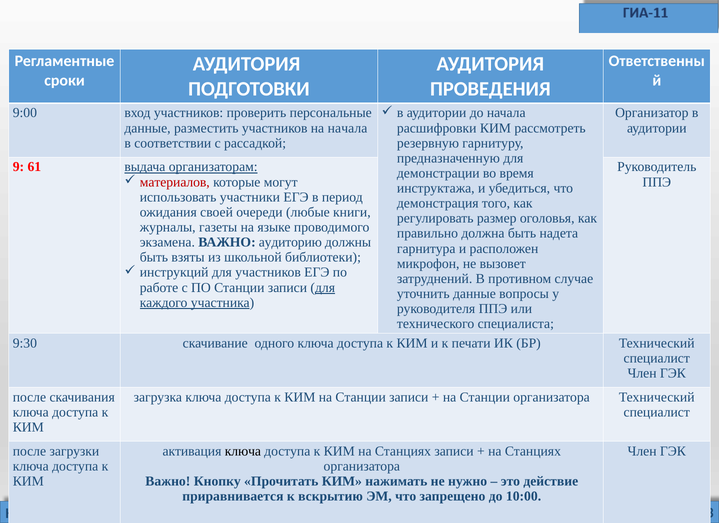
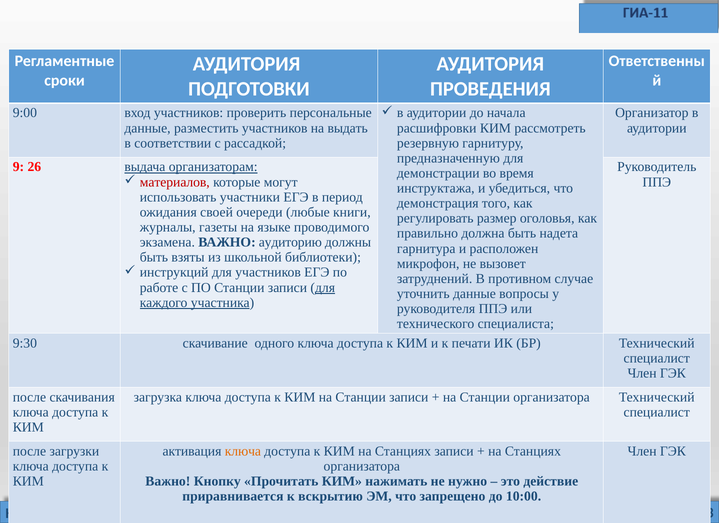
на начала: начала -> выдать (348, 128)
61: 61 -> 26 (34, 167)
ключа colour: black -> orange (243, 451)
